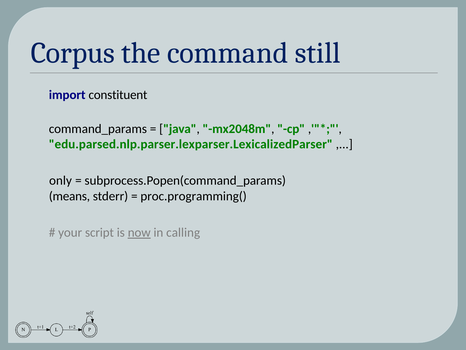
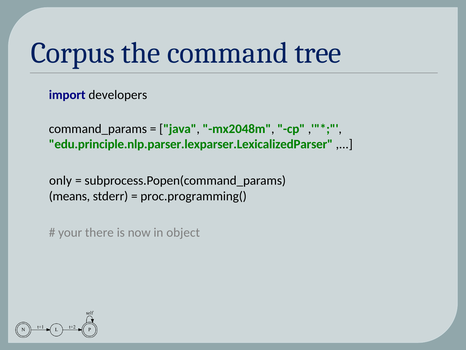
still: still -> tree (318, 53)
constituent: constituent -> developers (118, 95)
edu.parsed.nlp.parser.lexparser.LexicalizedParser: edu.parsed.nlp.parser.lexparser.LexicalizedParser -> edu.principle.nlp.parser.lexparser.LexicalizedParser (191, 144)
script: script -> there (99, 232)
now underline: present -> none (139, 232)
calling: calling -> object (183, 232)
